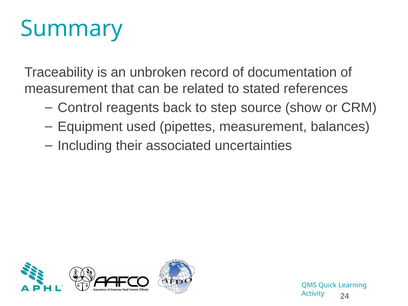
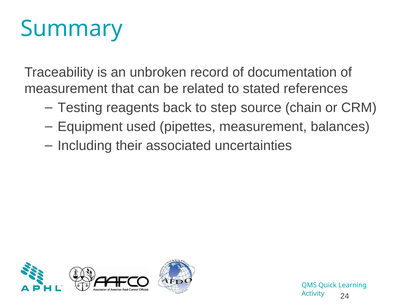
Control: Control -> Testing (80, 108)
show: show -> chain (303, 108)
